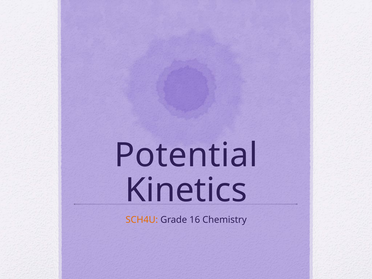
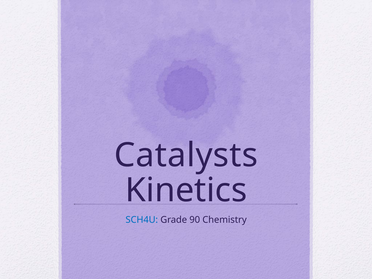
Potential: Potential -> Catalysts (186, 155)
SCH4U colour: orange -> blue (142, 220)
16: 16 -> 90 (195, 220)
